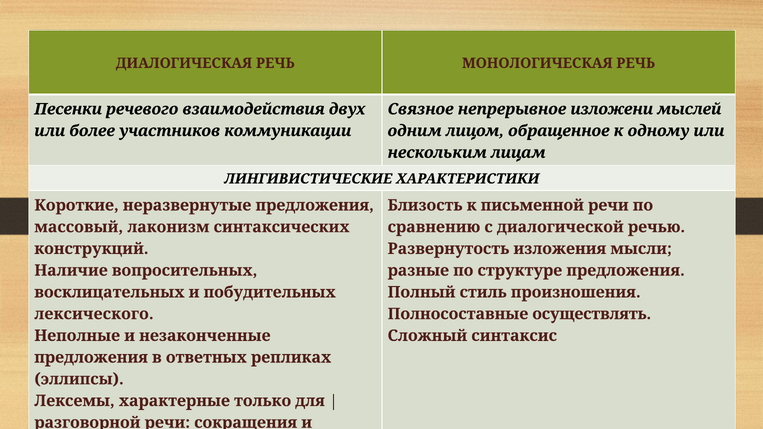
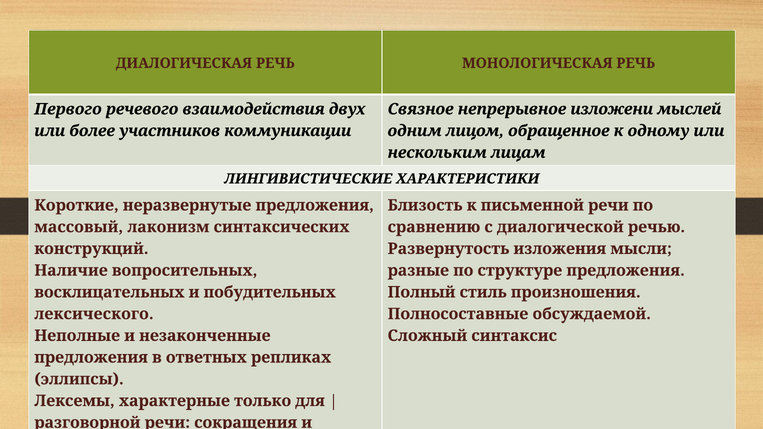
Песенки: Песенки -> Первого (68, 109)
осуществлять: осуществлять -> oбсуждаемой (592, 314)
